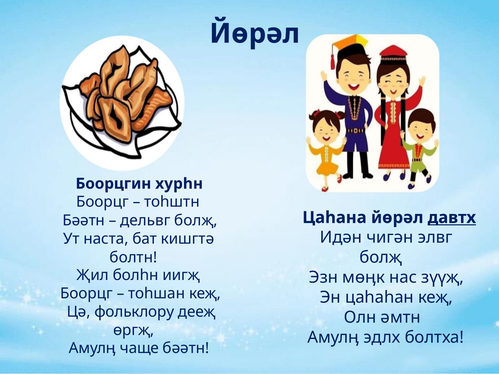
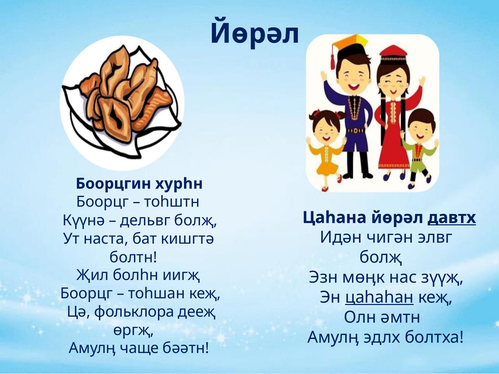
Бәәтн: Бәәтн -> Күүнә (84, 221)
цаһаһан underline: none -> present (379, 298)
фольклору: фольклору -> фольклора (134, 312)
